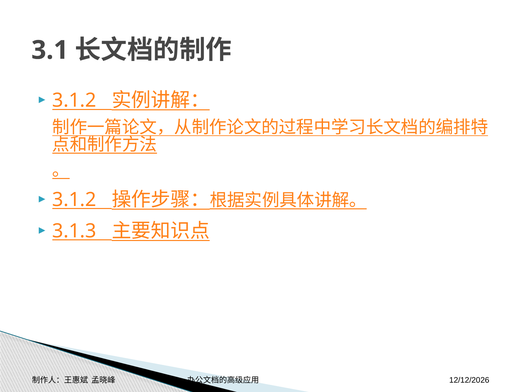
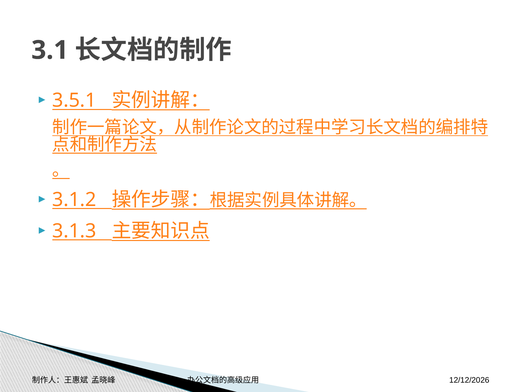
3.1.2: 3.1.2 -> 3.5.1 (74, 100)
